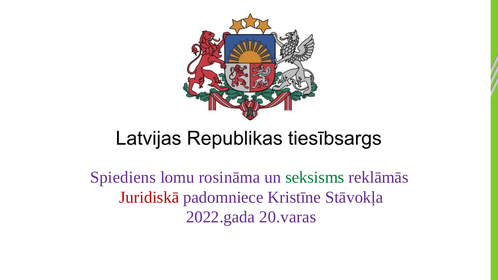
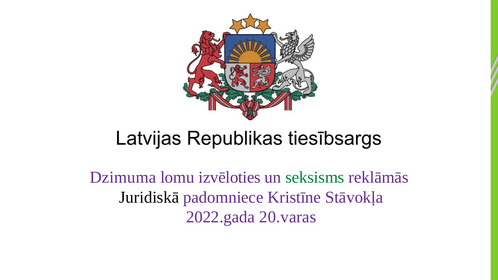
Spiediens: Spiediens -> Dzimuma (123, 177)
rosināma: rosināma -> izvēloties (230, 177)
Juridiskā colour: red -> black (149, 197)
